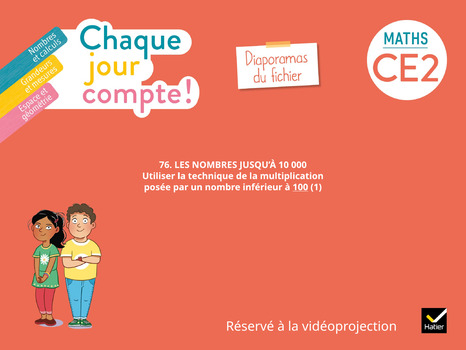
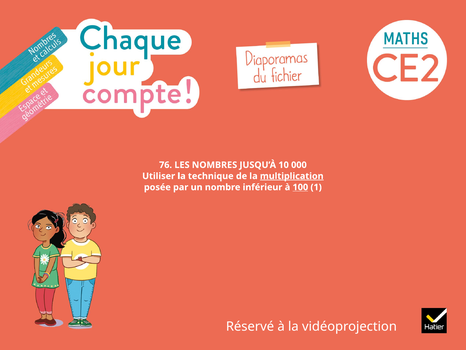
multiplication underline: none -> present (292, 176)
